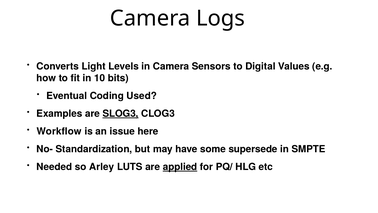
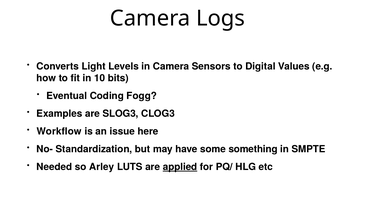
Used: Used -> Fogg (142, 96)
SLOG3 underline: present -> none (121, 113)
supersede: supersede -> something (253, 149)
